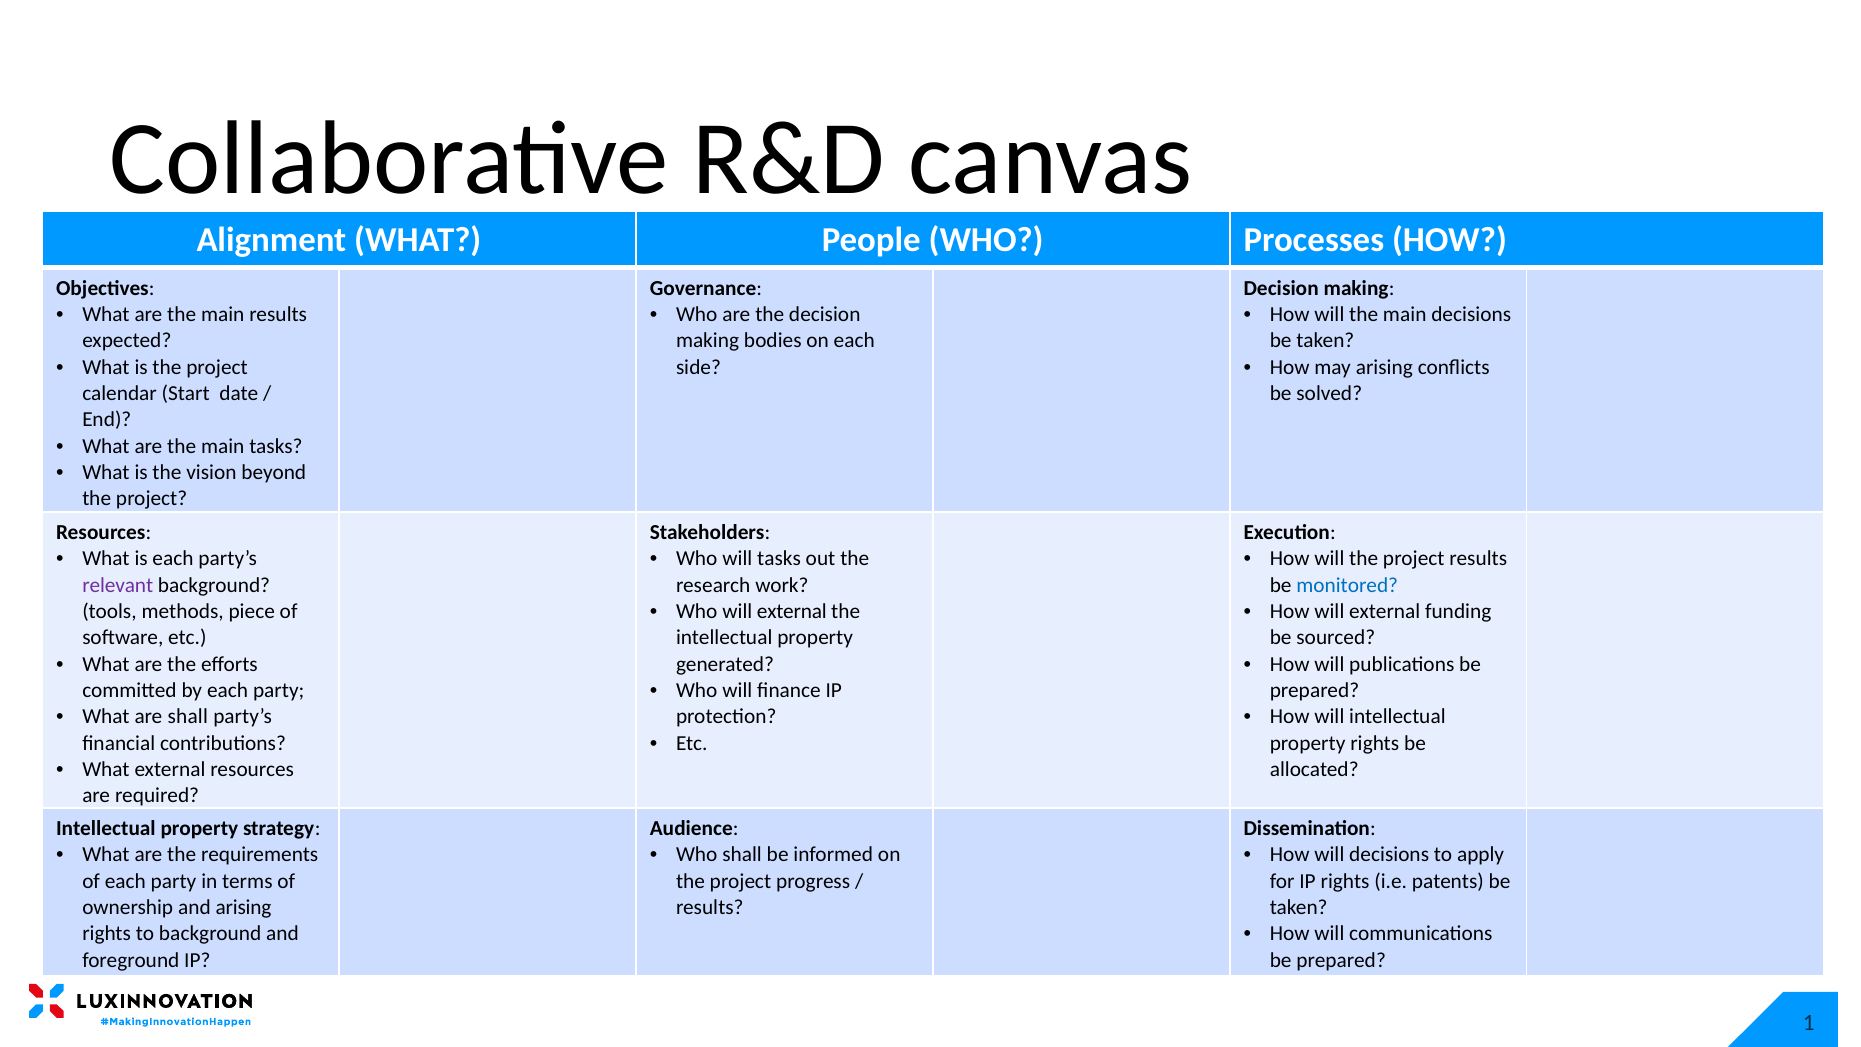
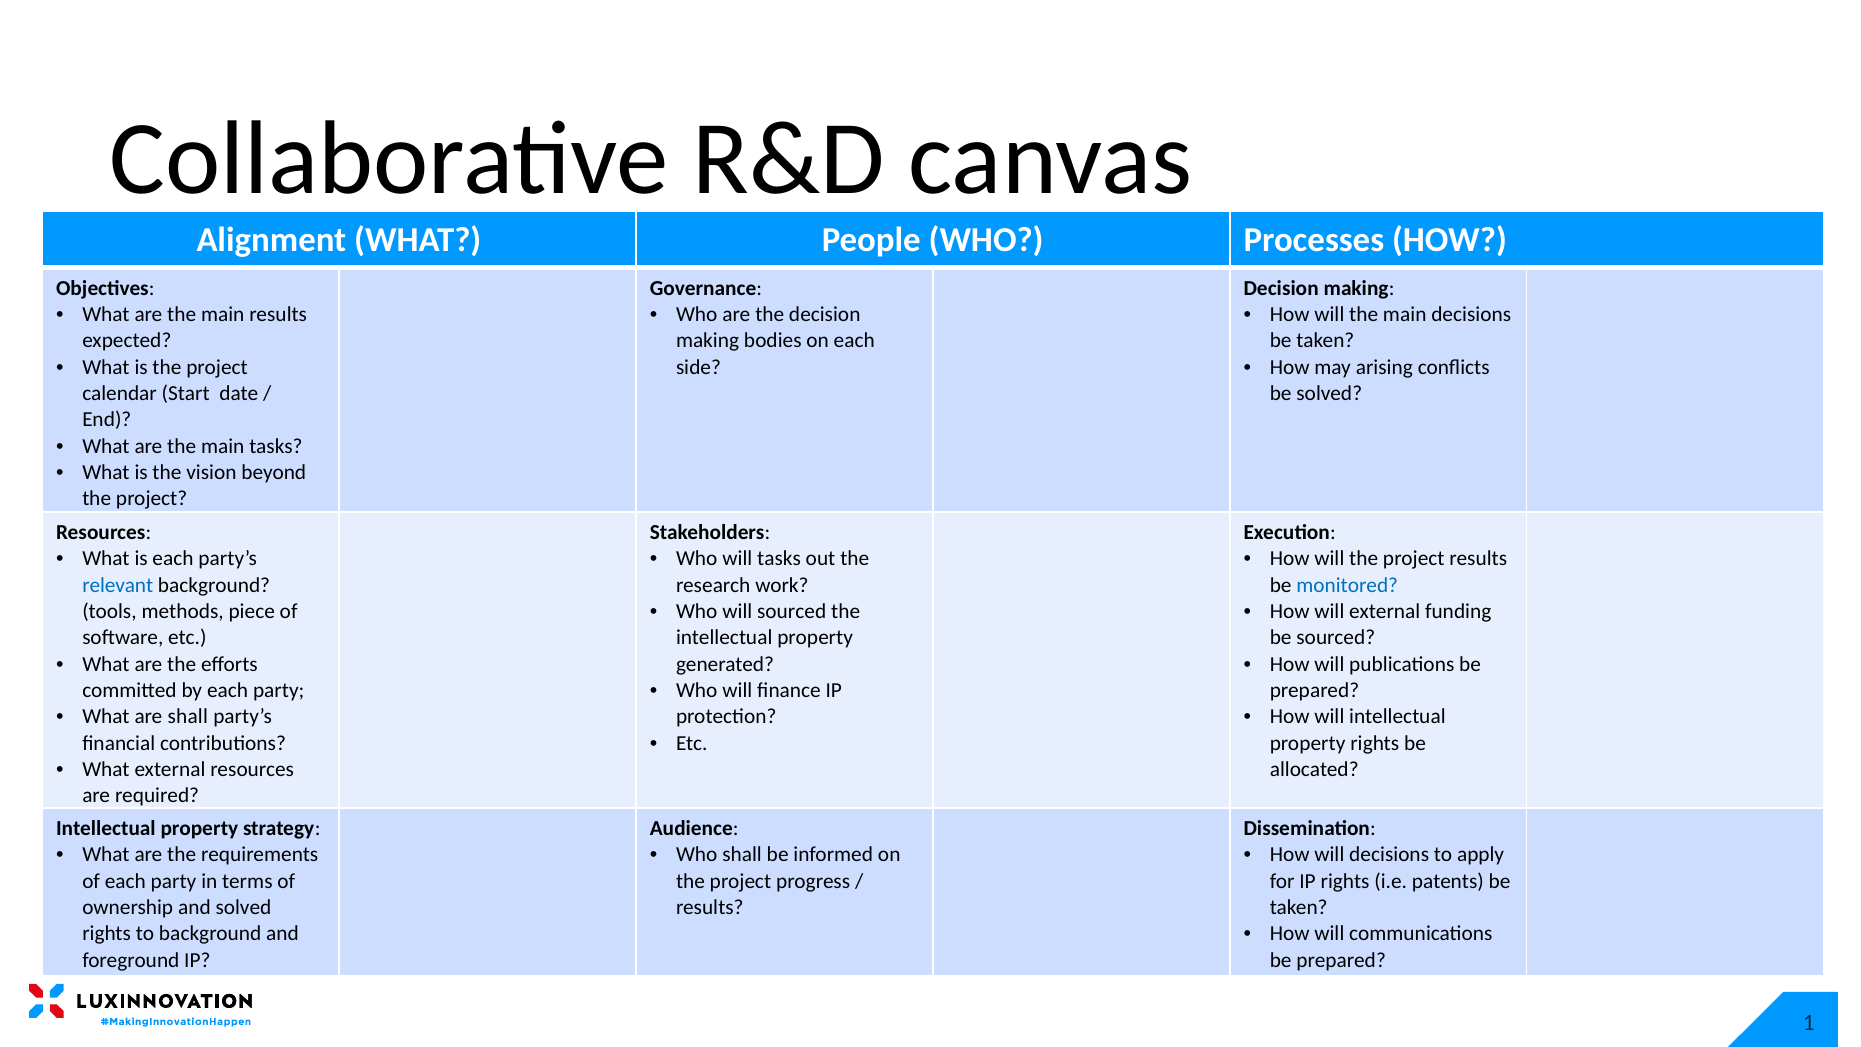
relevant colour: purple -> blue (118, 585)
Who will external: external -> sourced (792, 611)
and arising: arising -> solved (243, 907)
